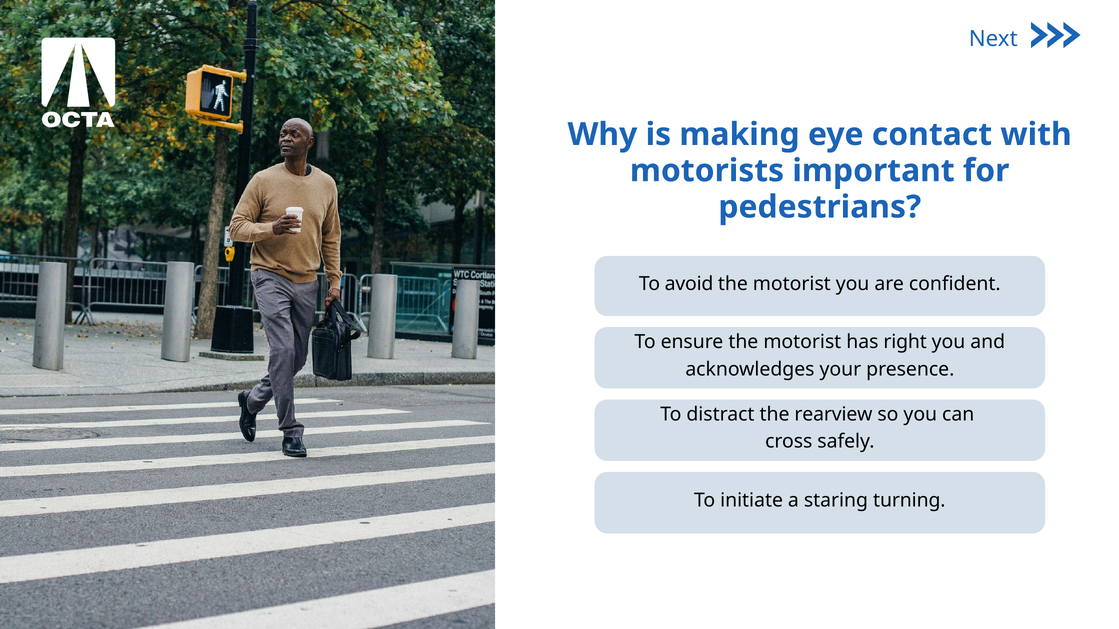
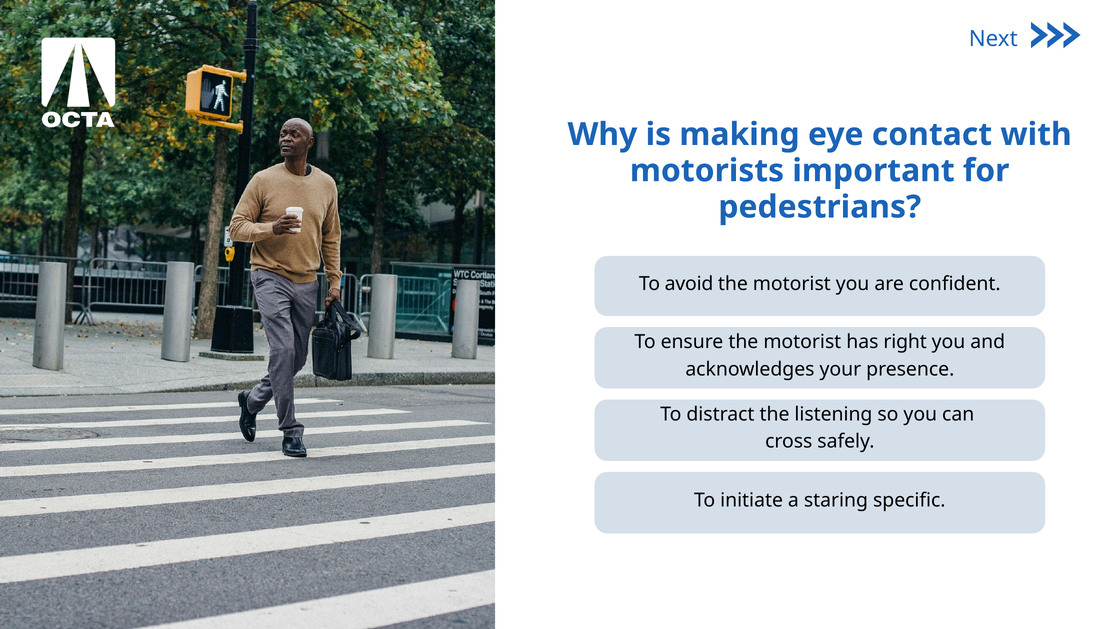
rearview: rearview -> listening (833, 415)
turning: turning -> specific (909, 501)
